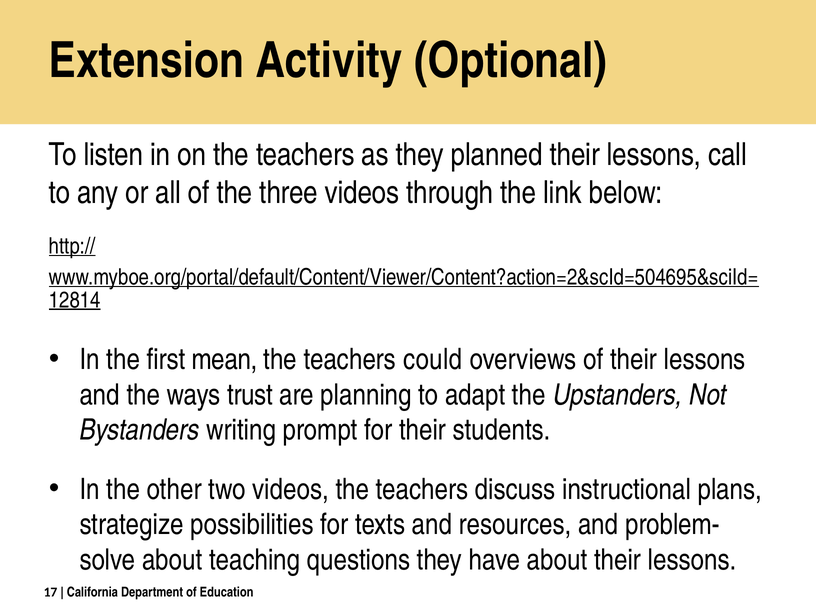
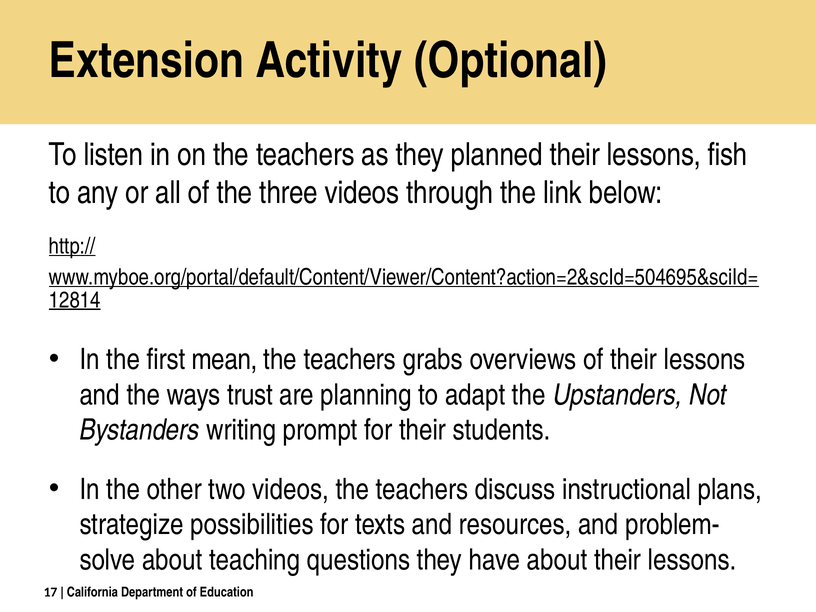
call: call -> fish (728, 155)
could: could -> grabs (433, 360)
